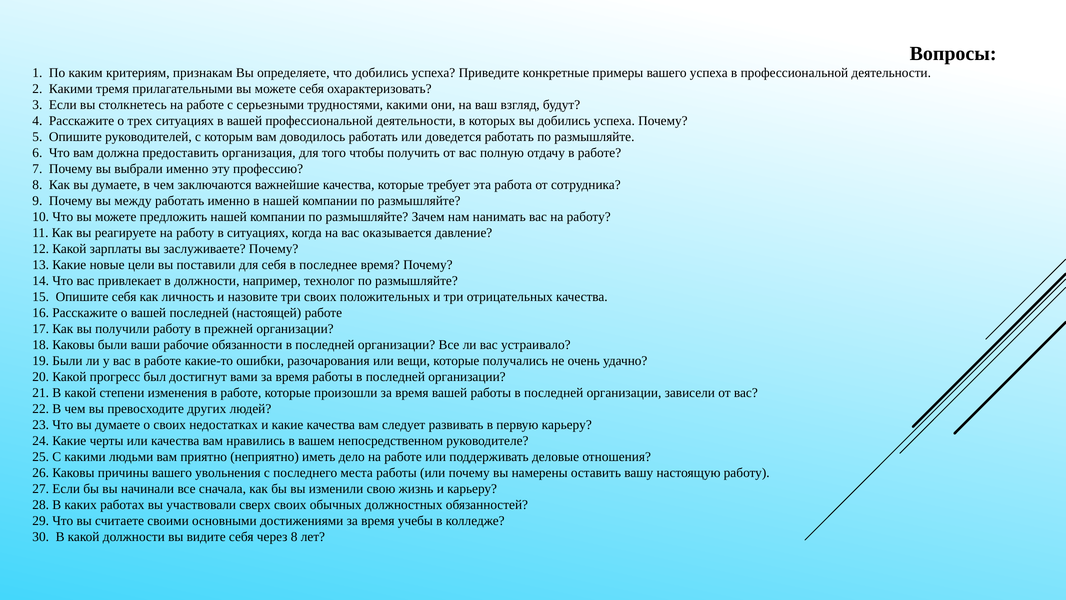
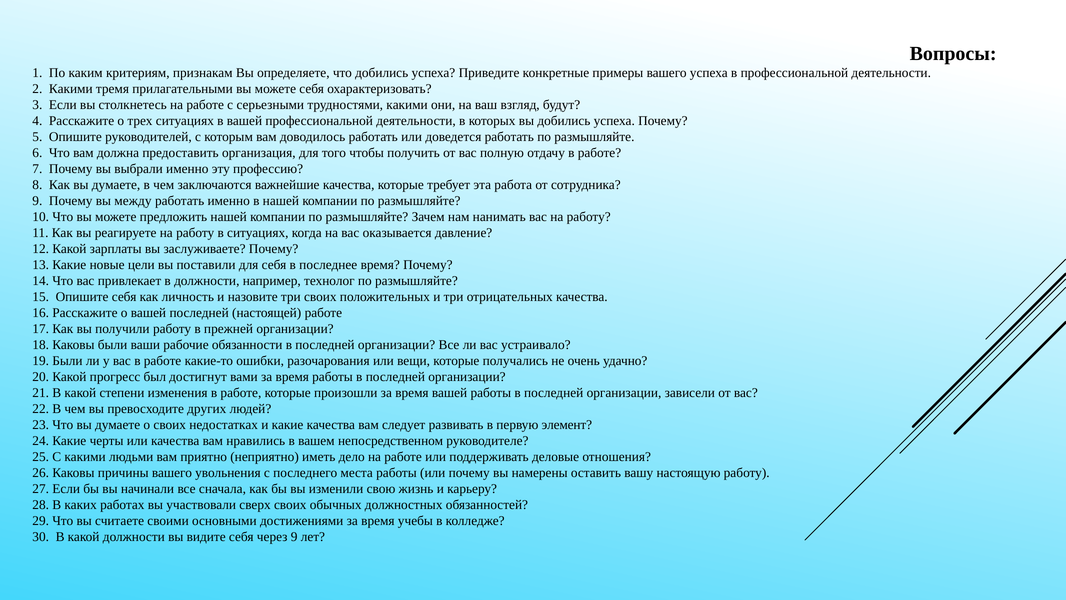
первую карьеру: карьеру -> элемент (567, 425)
через 8: 8 -> 9 (294, 537)
